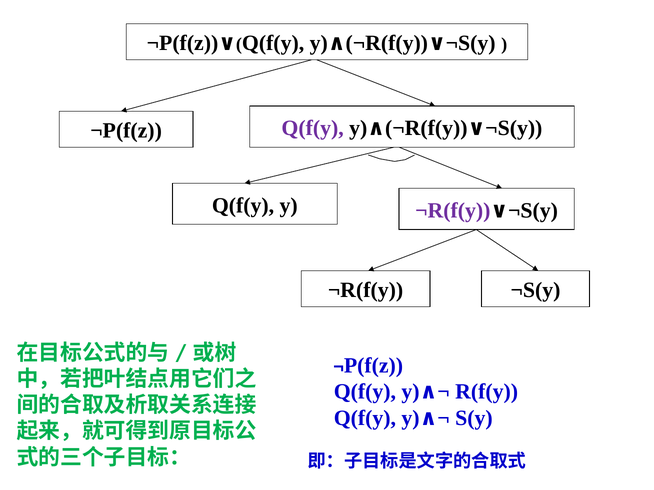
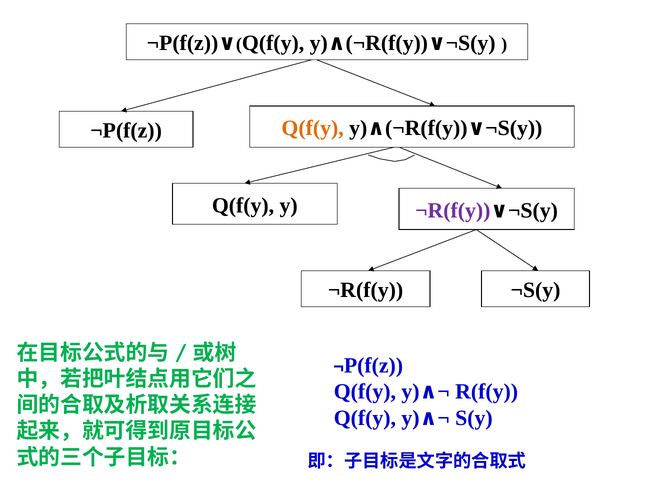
Q(f(y colour: purple -> orange (313, 128)
